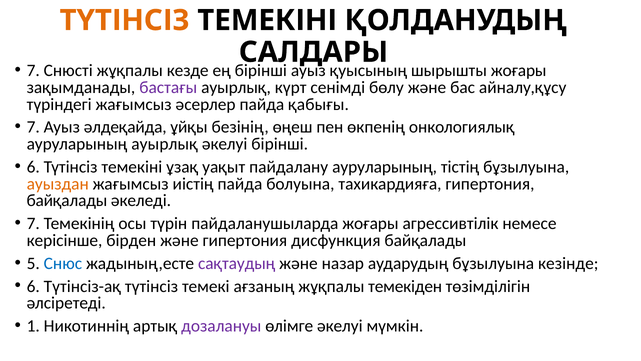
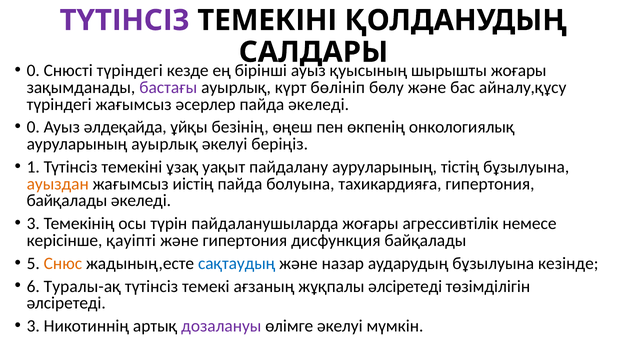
ТҮТІНСІЗ colour: orange -> purple (125, 20)
7: 7 -> 0 (33, 70)
Снюсті жұқпалы: жұқпалы -> түріндегі (130, 70)
сенімді: сенімді -> бөлініп (338, 87)
пайда қабығы: қабығы -> әкеледі (319, 104)
7: 7 -> 0 (33, 127)
әкелуі бірінші: бірінші -> беріңіз (280, 144)
6: 6 -> 1 (33, 167)
7: 7 -> 3 (33, 223)
бірден: бірден -> қауіпті (131, 240)
Снюс colour: blue -> orange (63, 263)
сақтаудың colour: purple -> blue (237, 263)
Түтінсіз-ақ: Түтінсіз-ақ -> Туралы-ақ (82, 286)
жұқпалы темекіден: темекіден -> әлсіретеді (405, 286)
1: 1 -> 3 (33, 326)
